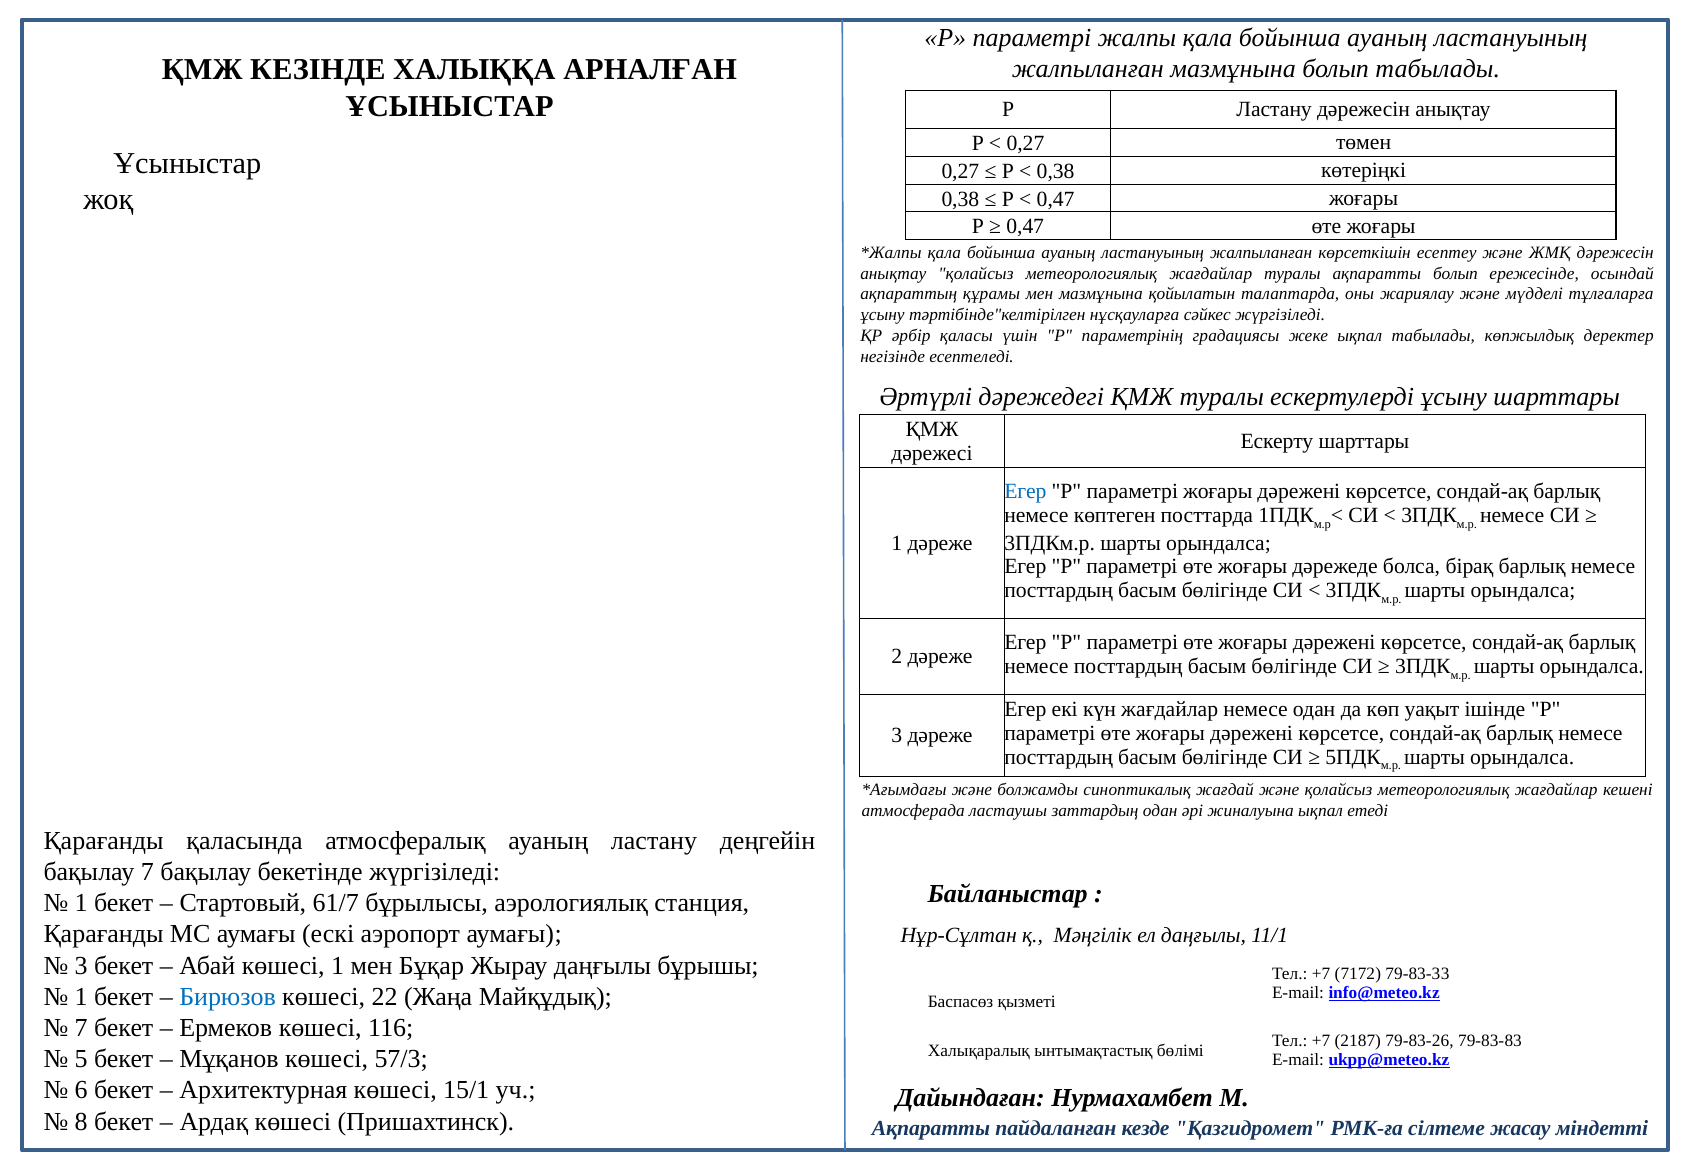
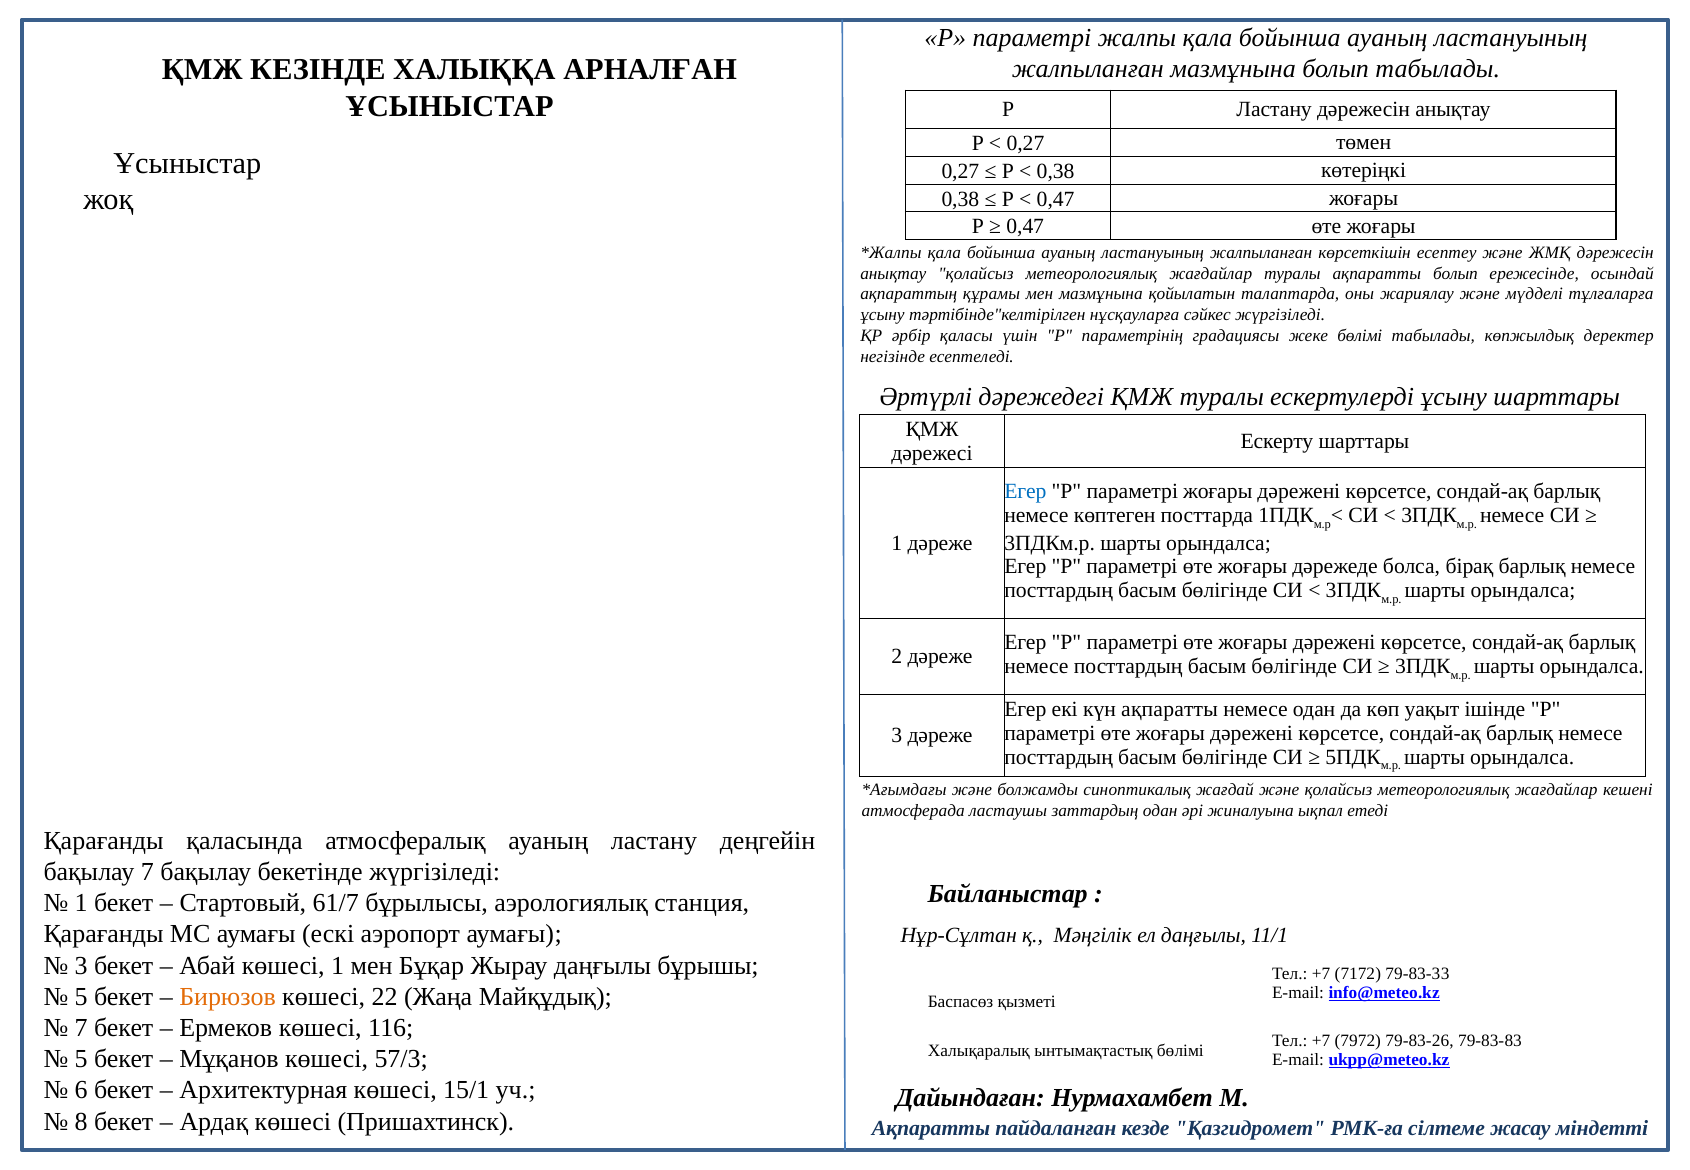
жеке ықпал: ықпал -> бөлімі (1360, 336)
күн жағдайлар: жағдайлар -> ақпаратты (1170, 710)
1: 1 -> 5 (81, 997)
Бирюзов colour: blue -> orange (228, 997)
2187: 2187 -> 7972 (1358, 1041)
